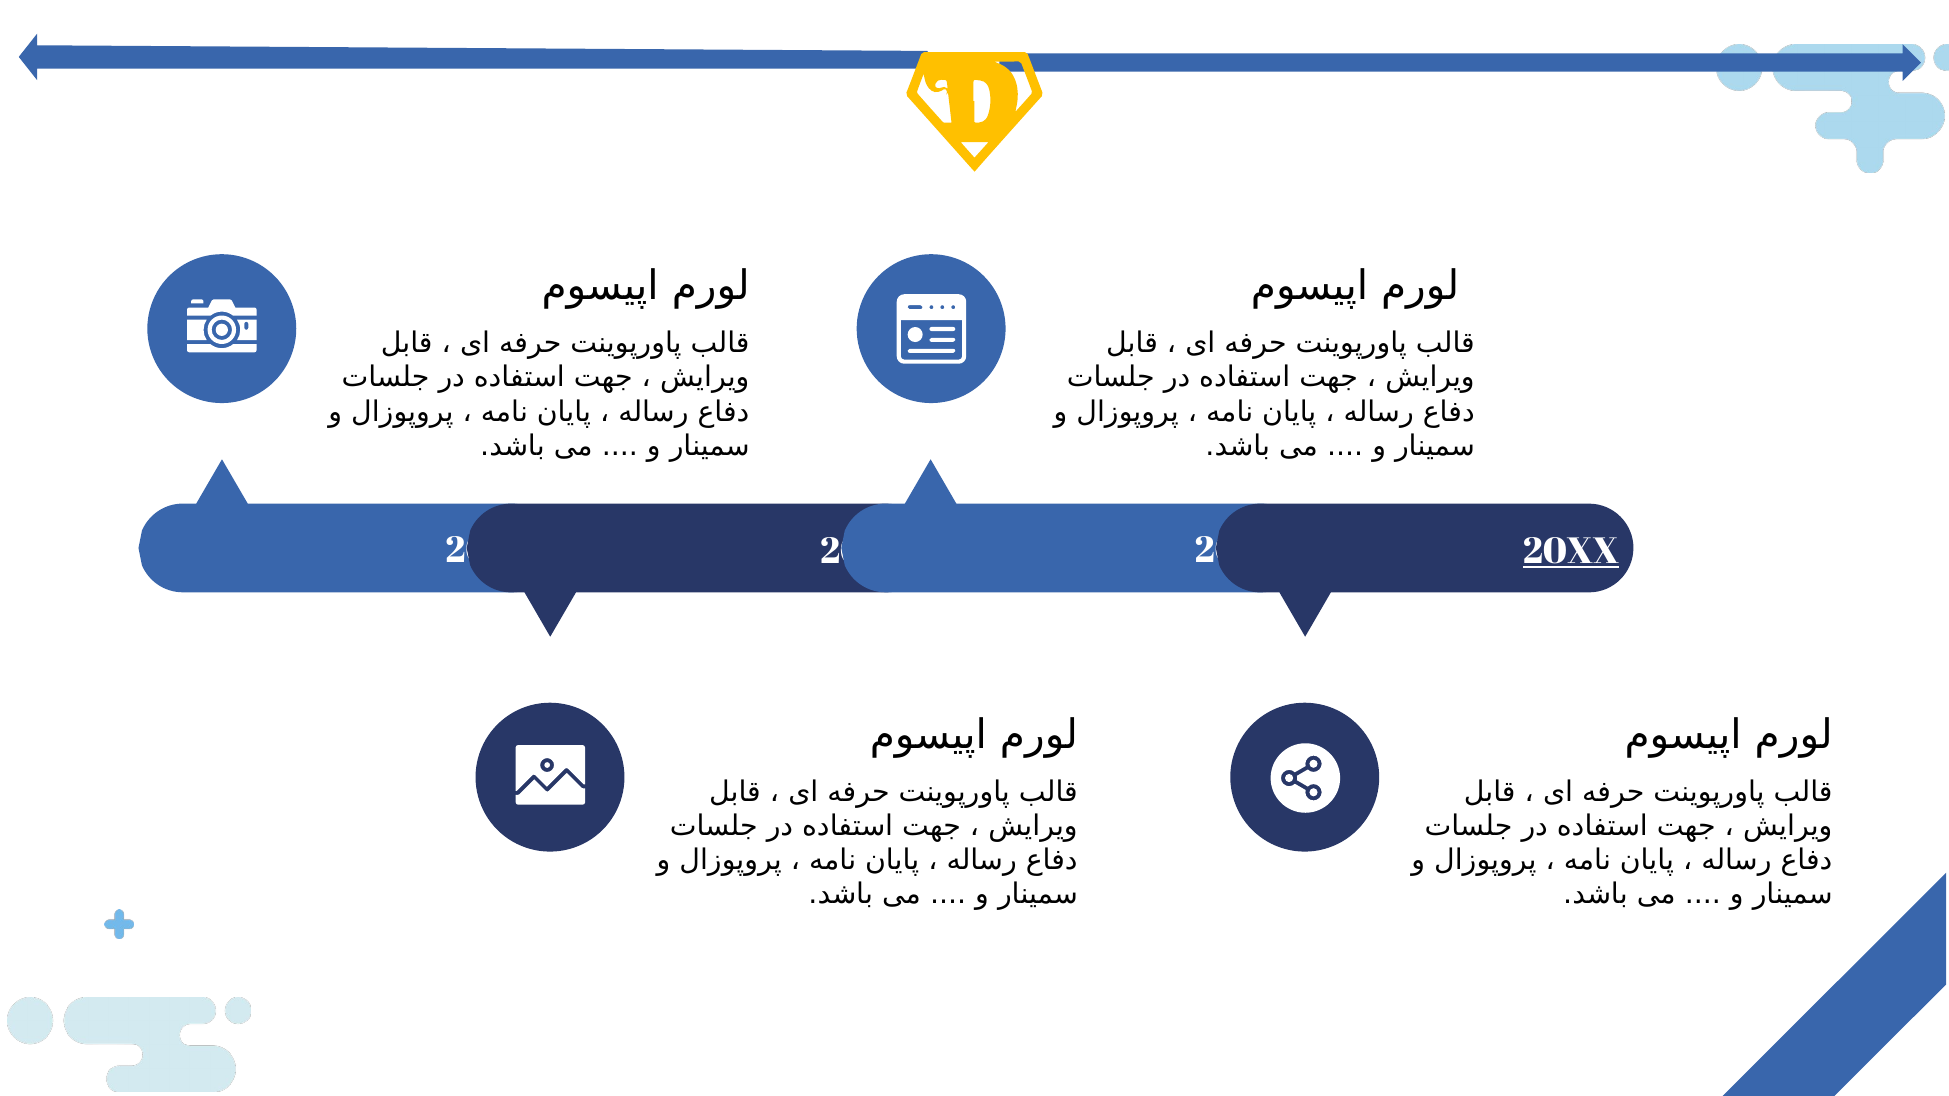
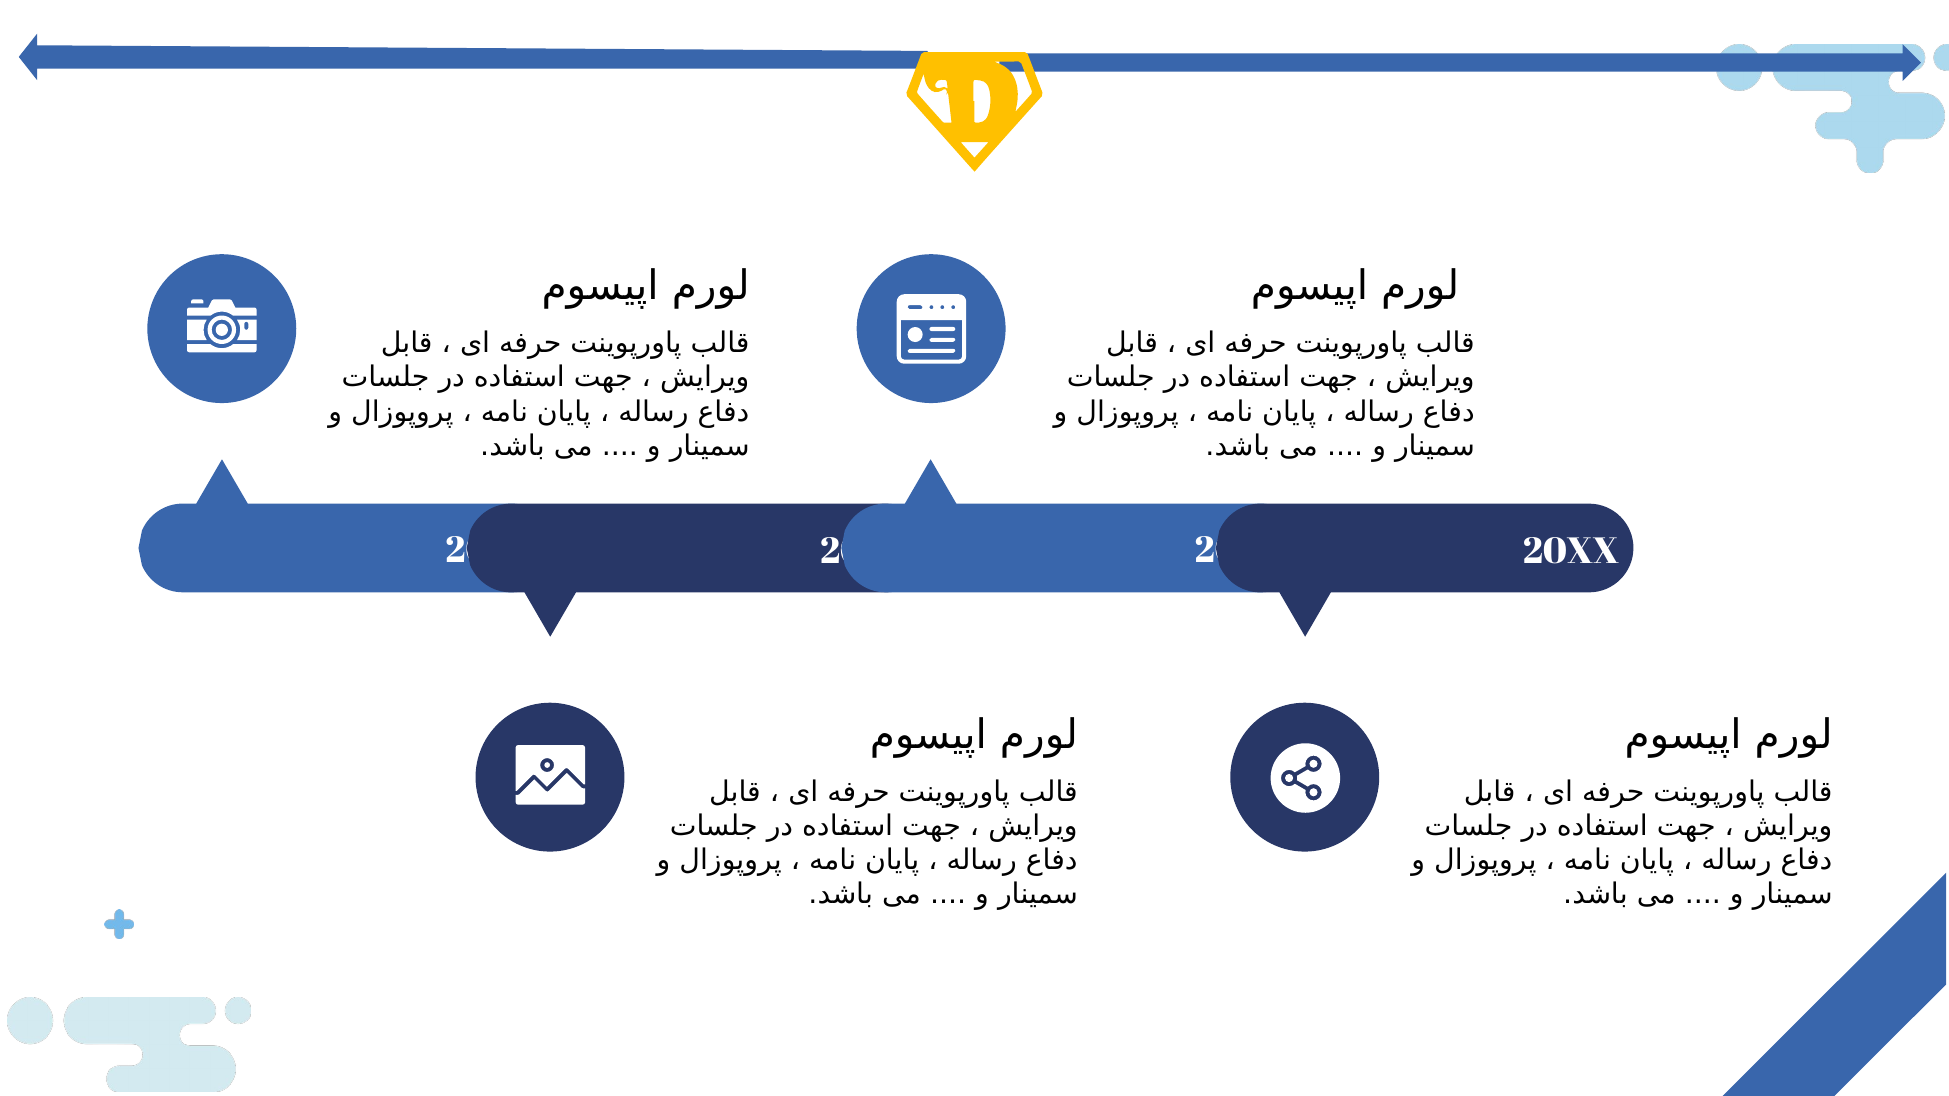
20XX underline: present -> none (1571, 551)
